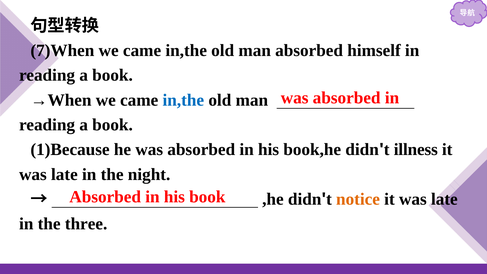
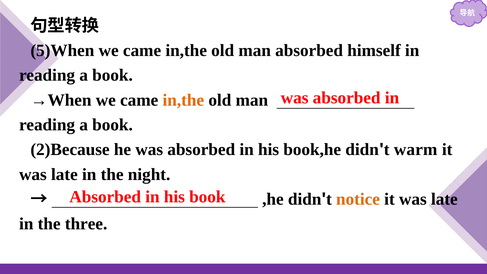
7)When: 7)When -> 5)When (62, 51)
in,the colour: blue -> orange (183, 100)
1)Because: 1)Because -> 2)Because (70, 150)
illness: illness -> warm (416, 150)
